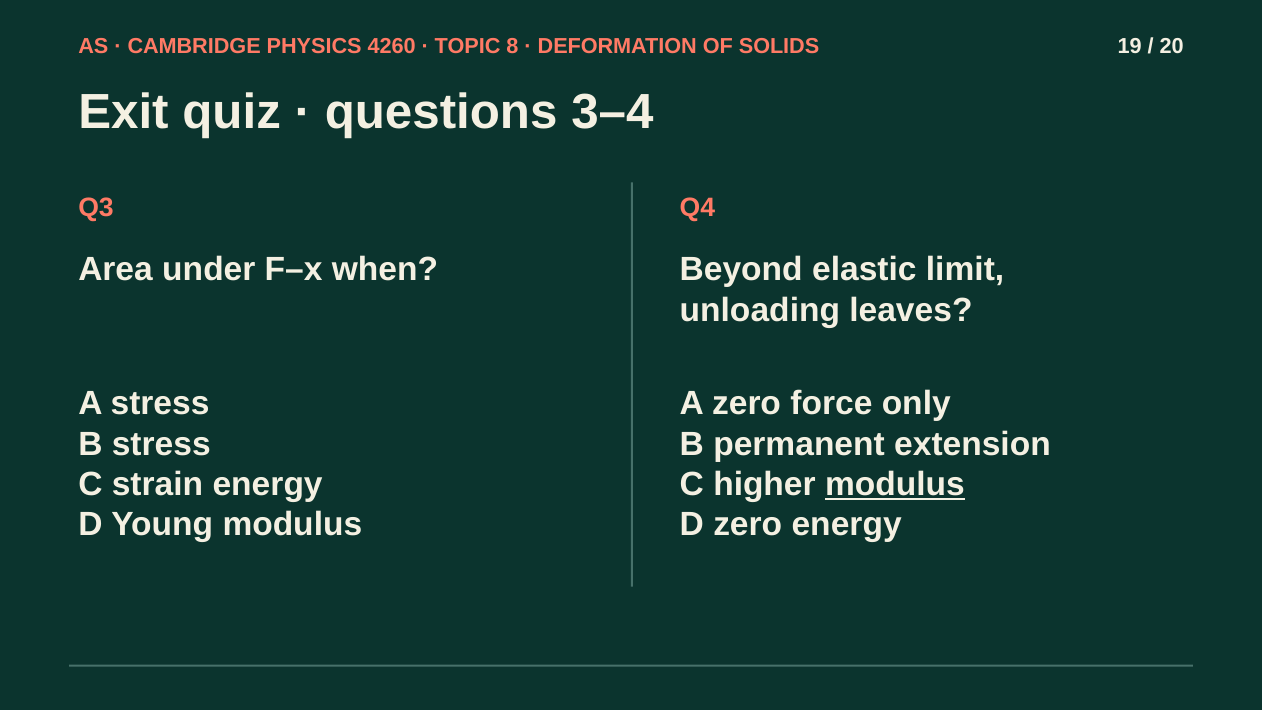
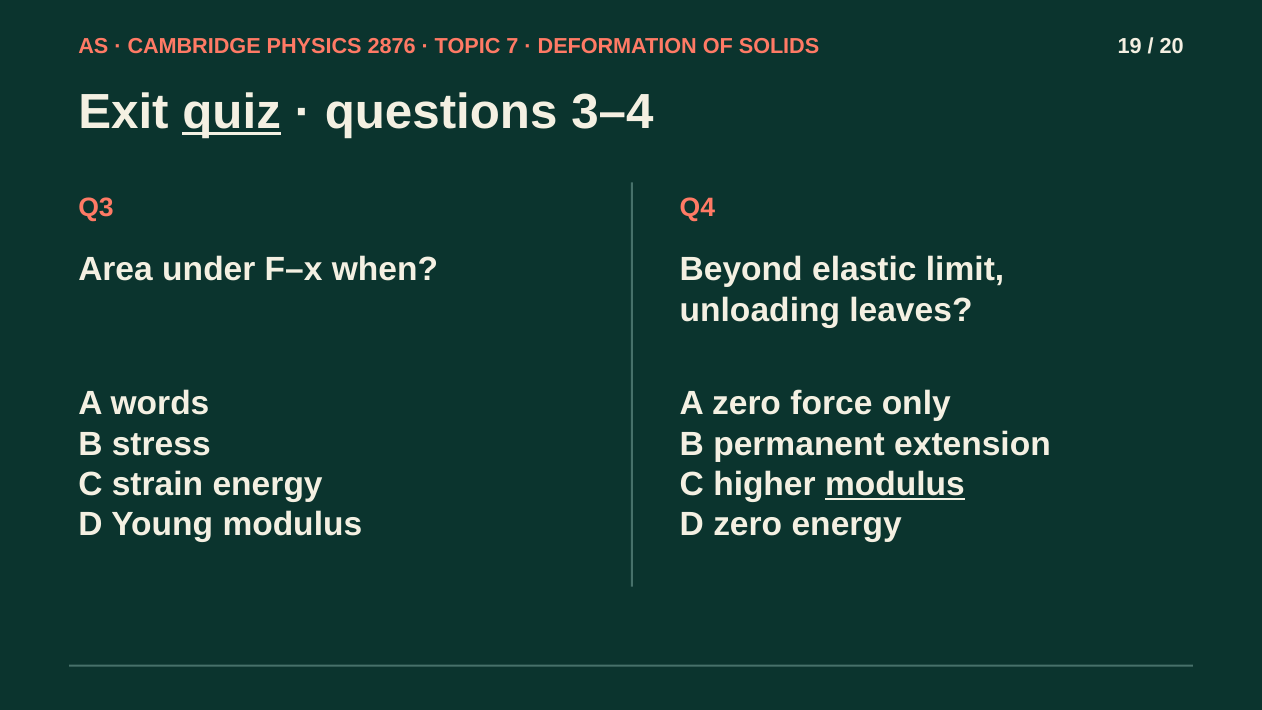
4260: 4260 -> 2876 (392, 47)
8: 8 -> 7 (512, 47)
quiz underline: none -> present (232, 113)
A stress: stress -> words (160, 404)
